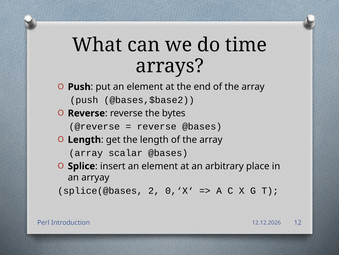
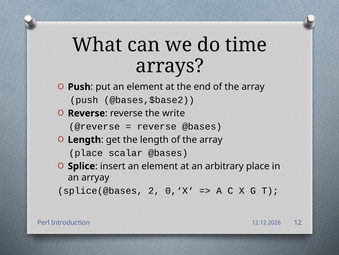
bytes: bytes -> write (174, 113)
array: array -> place (86, 153)
